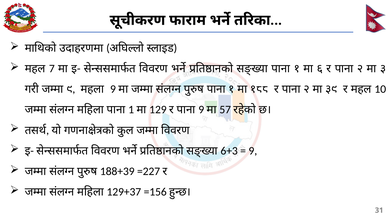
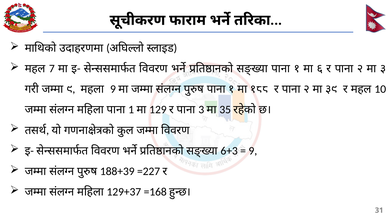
9: 9 -> 3 (201, 110)
57: 57 -> 35 (225, 110)
=156: =156 -> =168 (155, 192)
